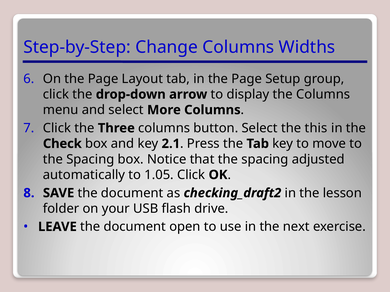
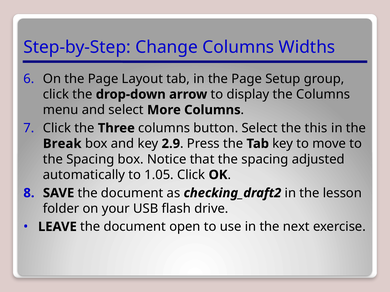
Check: Check -> Break (62, 144)
2.1: 2.1 -> 2.9 (171, 144)
